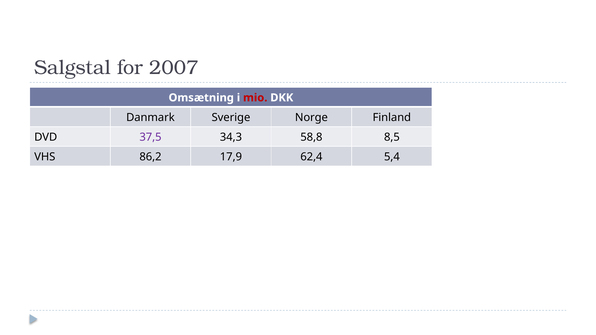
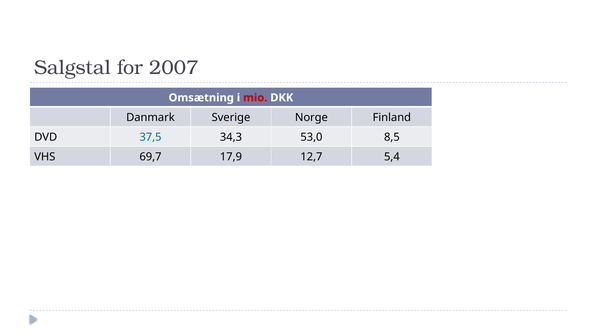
37,5 colour: purple -> blue (150, 137)
58,8: 58,8 -> 53,0 (311, 137)
86,2: 86,2 -> 69,7 (150, 157)
62,4: 62,4 -> 12,7 (311, 157)
